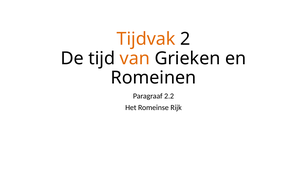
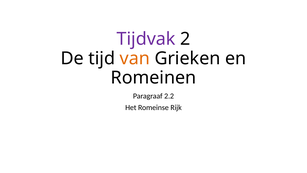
Tijdvak colour: orange -> purple (146, 39)
